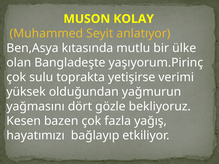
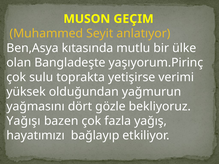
KOLAY: KOLAY -> GEÇIM (134, 19)
Kesen: Kesen -> Yağışı (24, 121)
